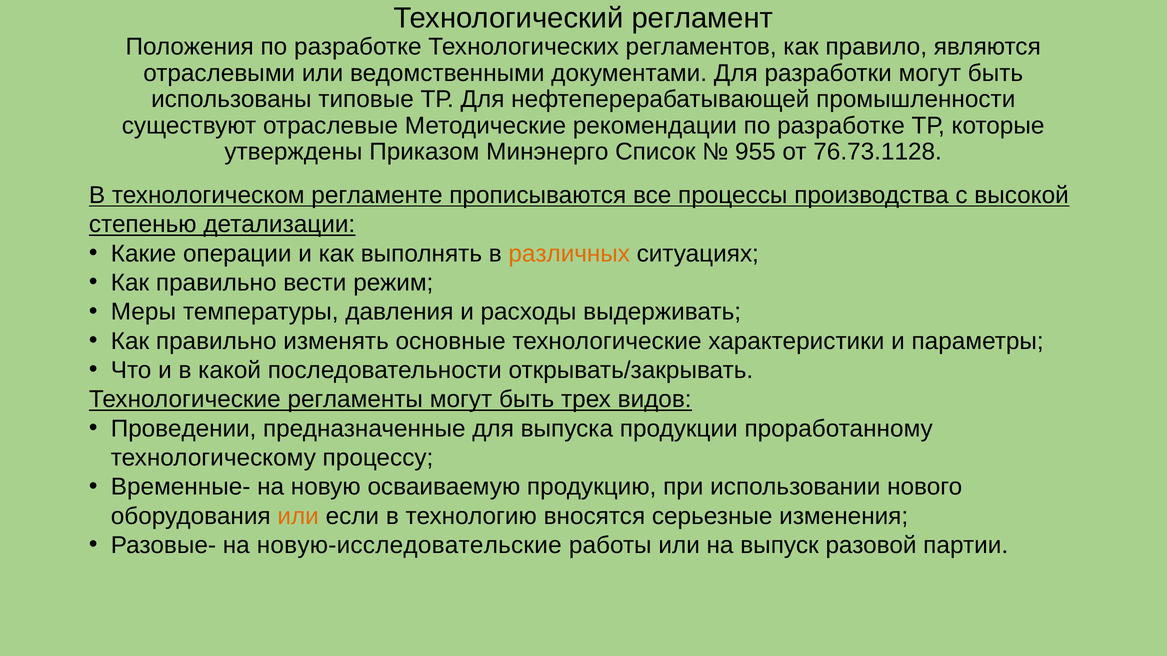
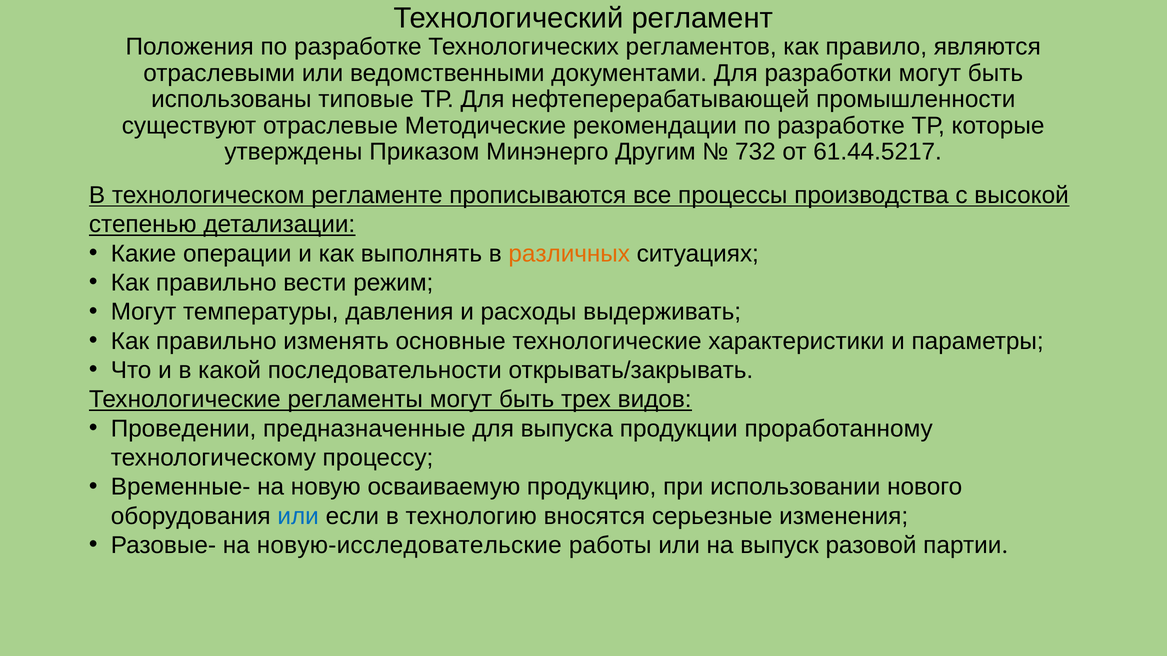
Список: Список -> Другим (655, 152)
955: 955 -> 732 (755, 152)
76.73.1128: 76.73.1128 -> 61.44.5217 (878, 152)
Меры: Меры -> Могут (144, 312)
или colour: orange -> blue (298, 516)
